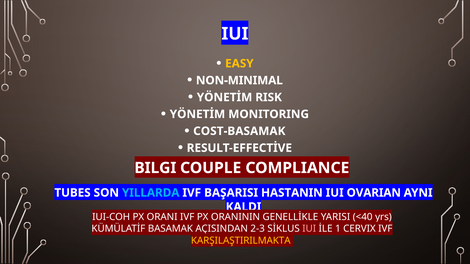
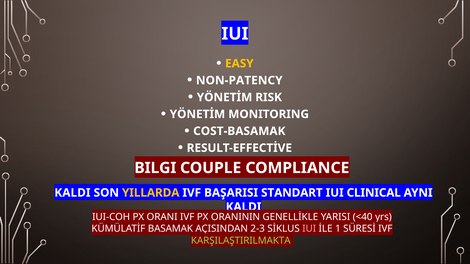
NON-MINIMAL: NON-MINIMAL -> NON-PATENCY (239, 81)
TUBES: TUBES -> KALDI (72, 193)
YILLARDA colour: light blue -> yellow (151, 193)
HASTANIN: HASTANIN -> STANDART (292, 193)
OVARIAN: OVARIAN -> CLINICAL (374, 193)
CERVIX: CERVIX -> SÜRESİ (359, 229)
KARŞILAŞTIRILMAKTA colour: yellow -> light green (241, 241)
